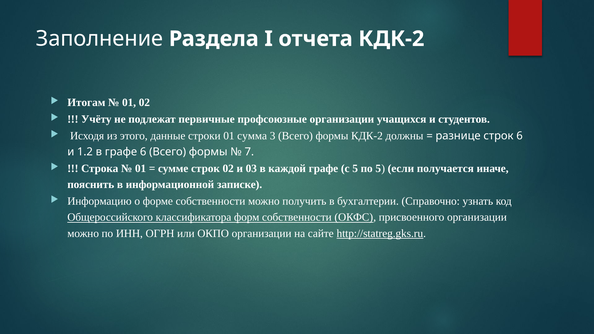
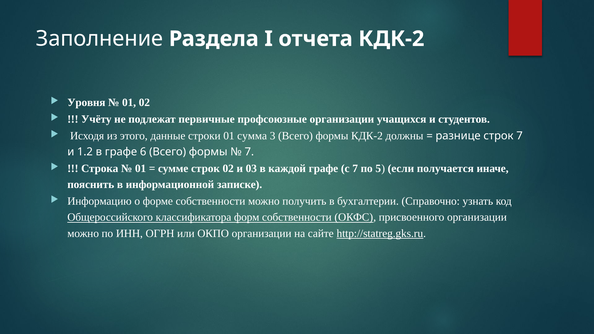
Итогам: Итогам -> Уровня (86, 103)
строк 6: 6 -> 7 (520, 136)
с 5: 5 -> 7 (355, 169)
